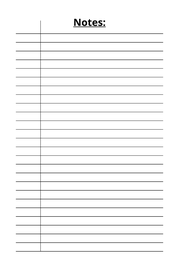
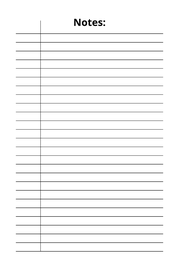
Notes underline: present -> none (89, 23)
